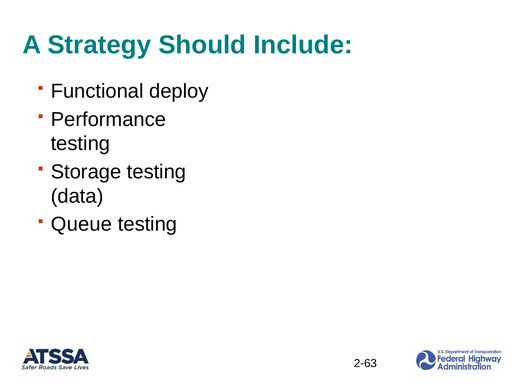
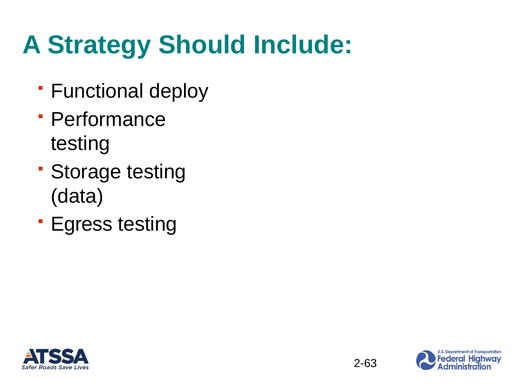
Queue: Queue -> Egress (82, 224)
